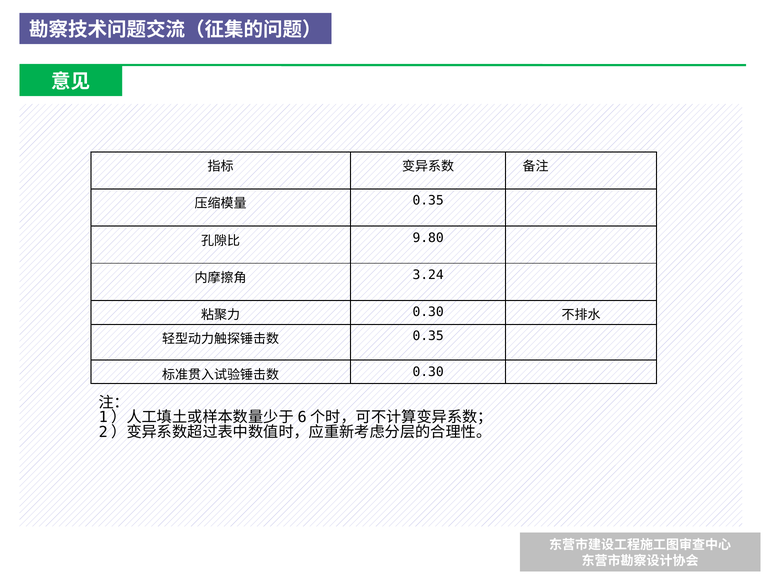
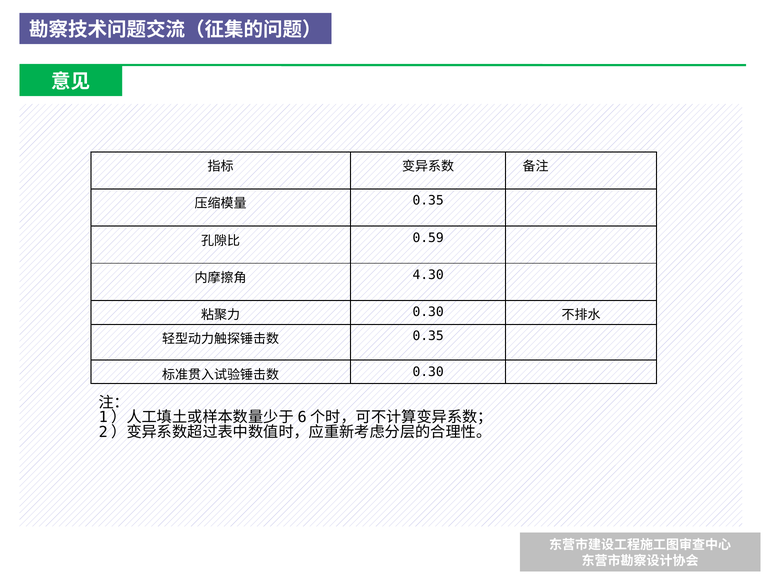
9.80: 9.80 -> 0.59 (428, 238)
3.24: 3.24 -> 4.30 (428, 275)
